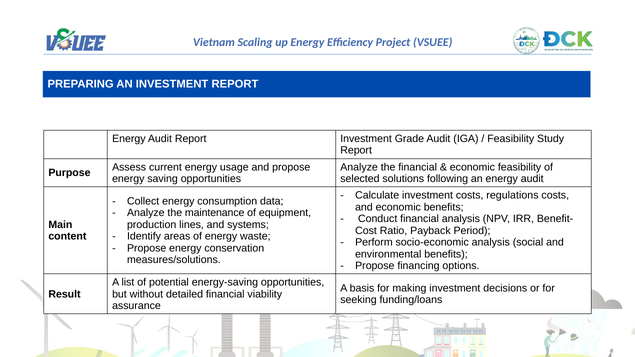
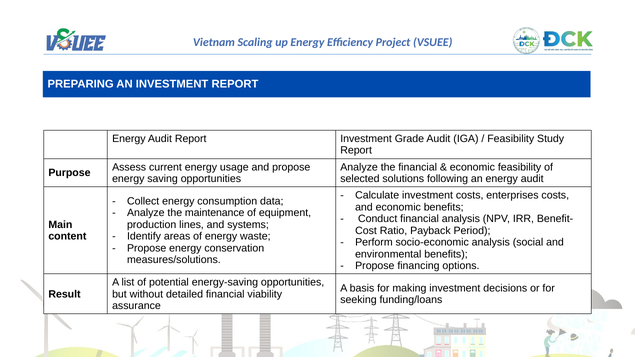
regulations: regulations -> enterprises (512, 195)
